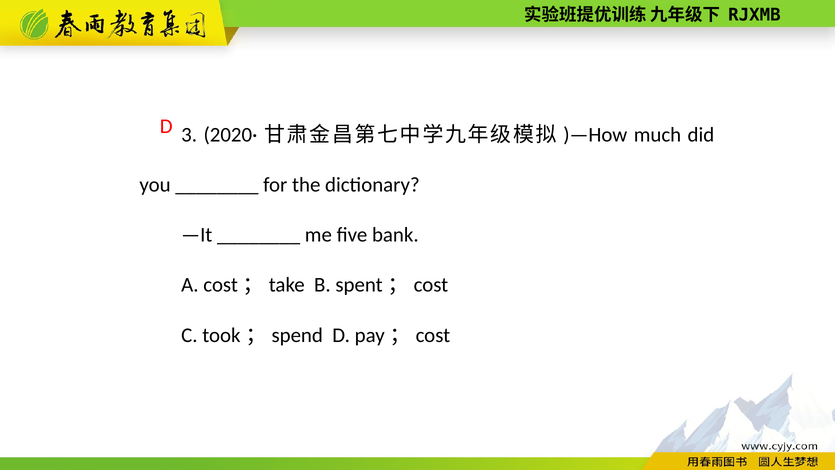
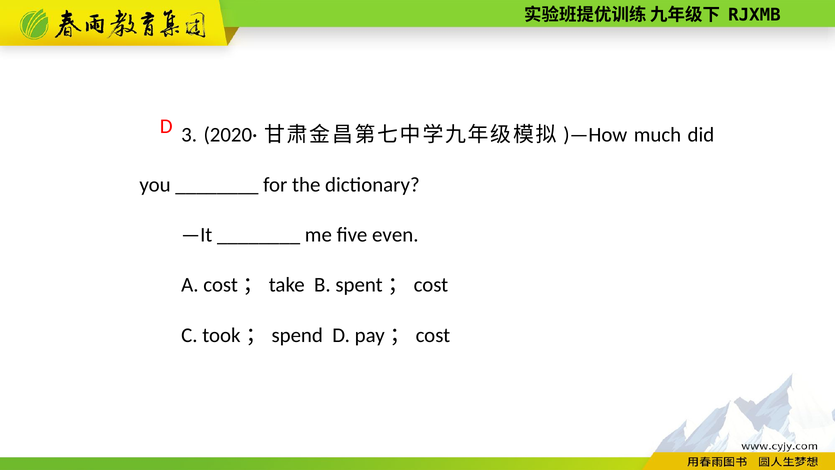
bank: bank -> even (395, 235)
